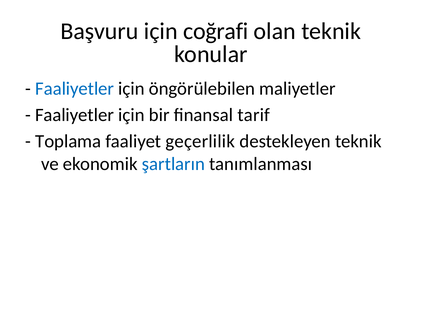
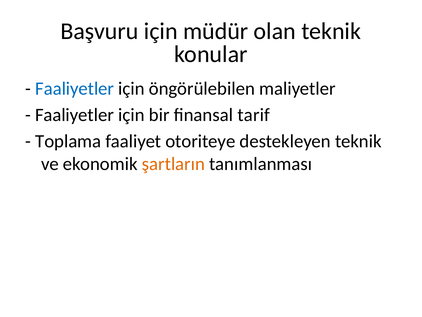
coğrafi: coğrafi -> müdür (216, 31)
geçerlilik: geçerlilik -> otoriteye (200, 141)
şartların colour: blue -> orange (173, 164)
